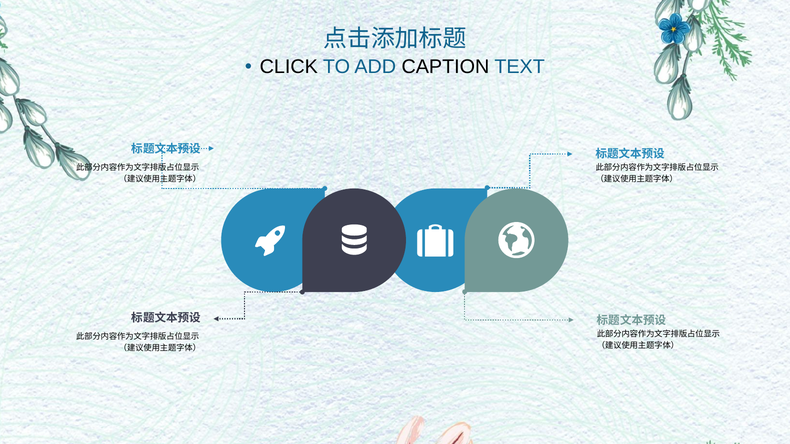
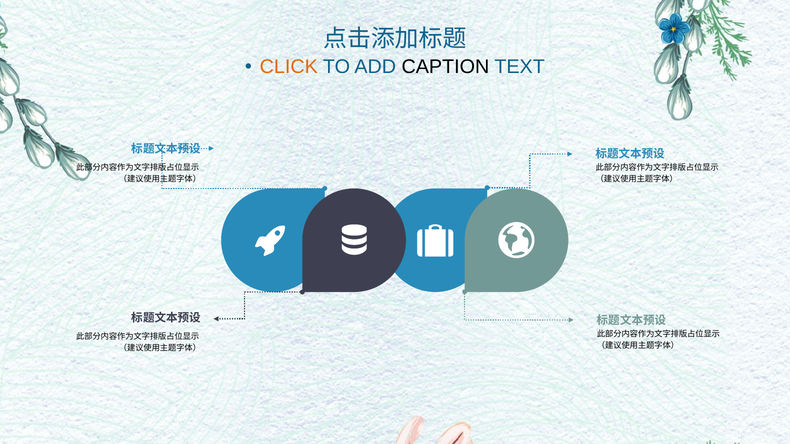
CLICK colour: black -> orange (289, 67)
